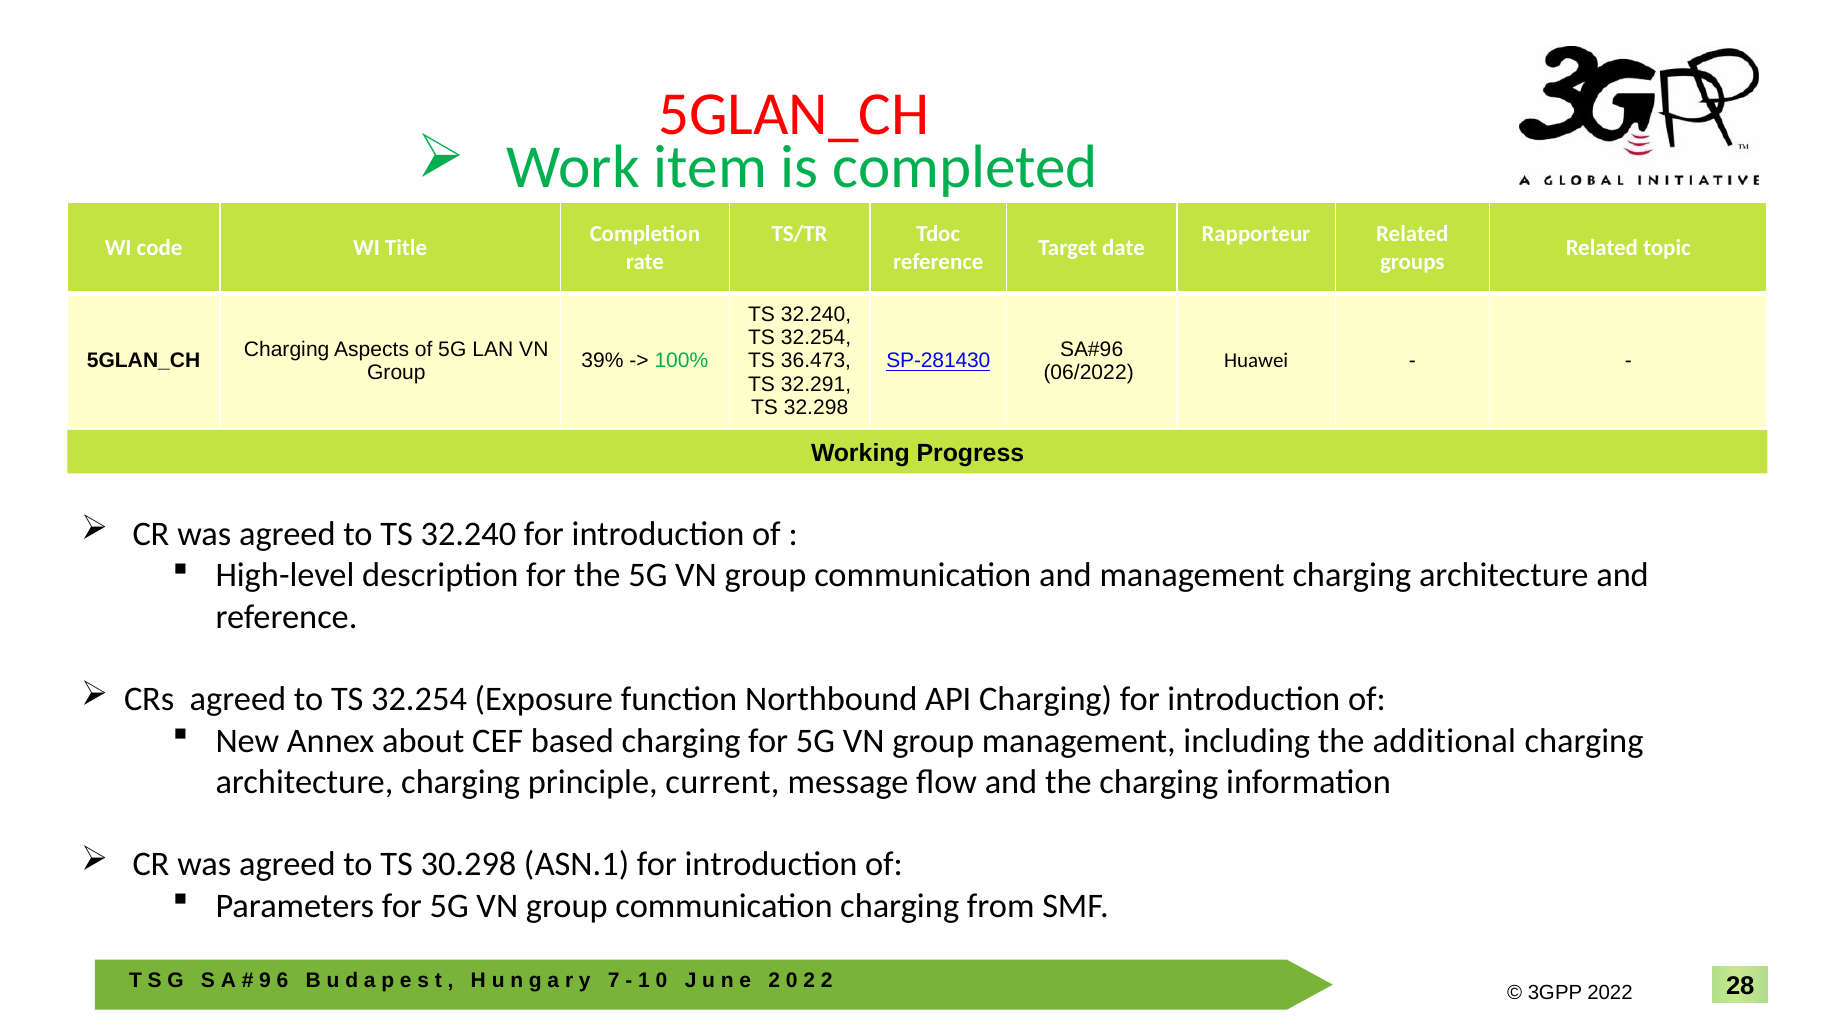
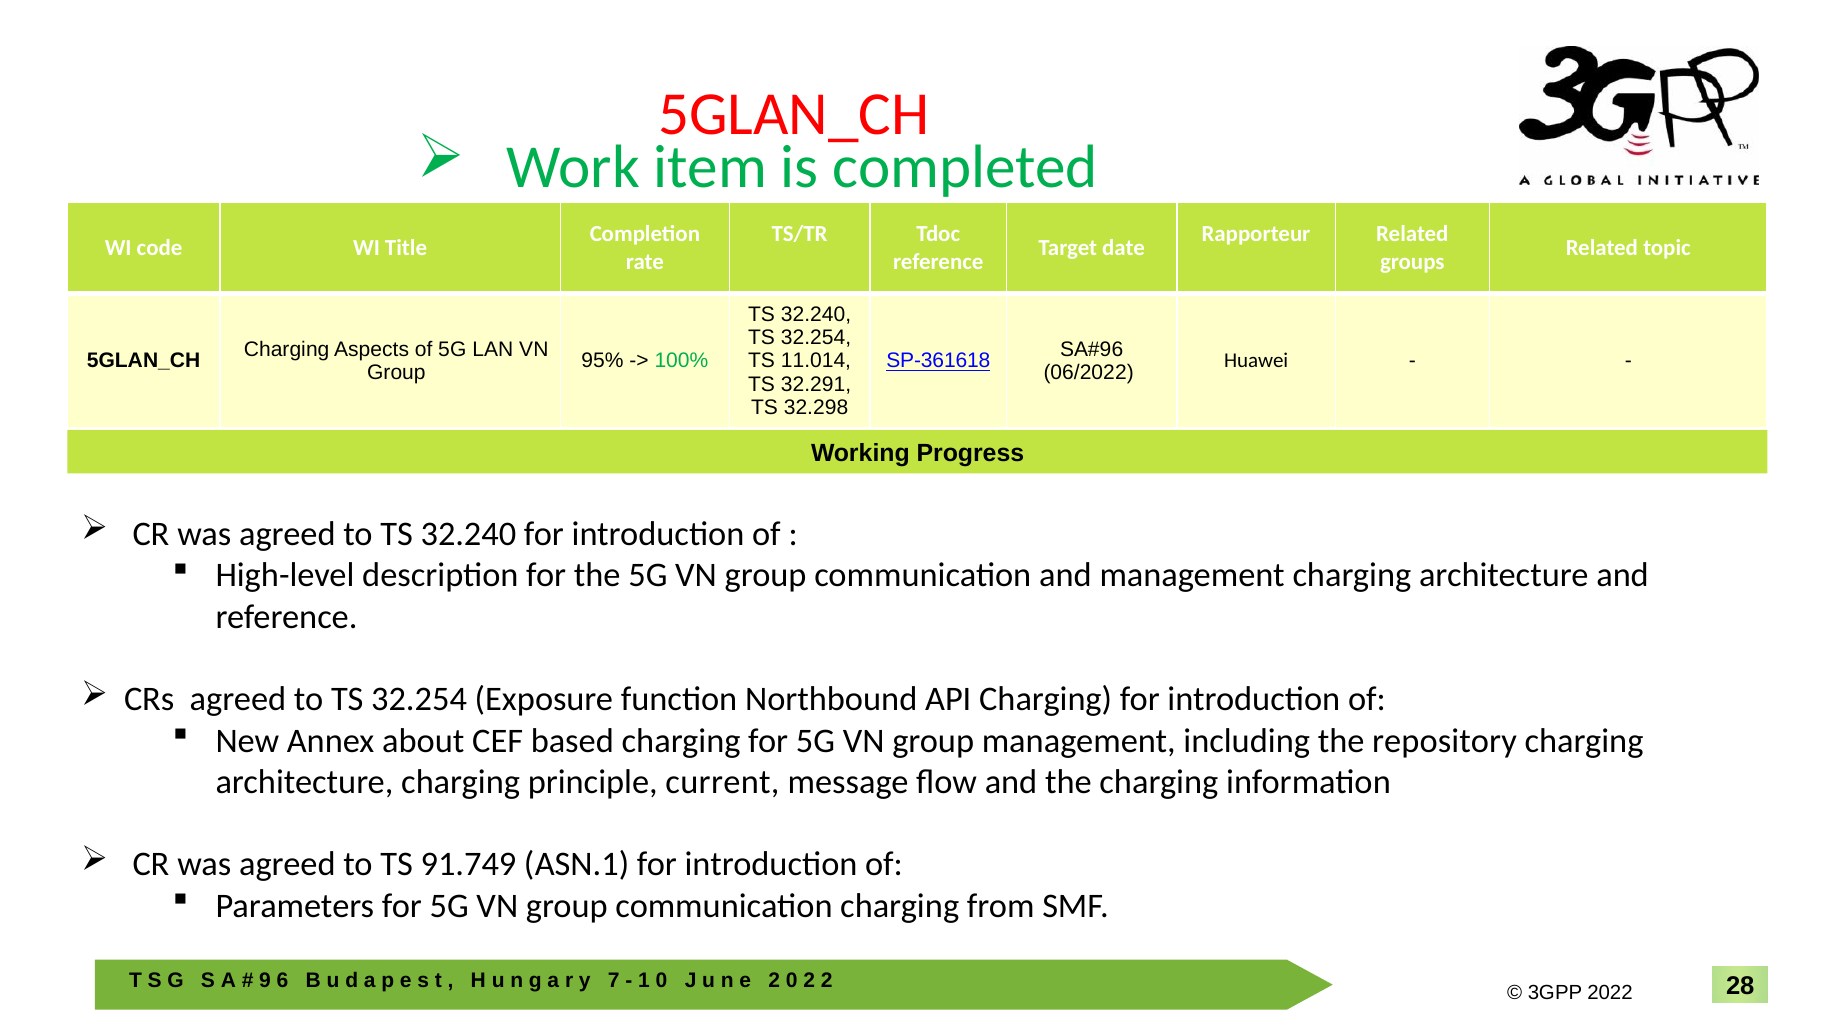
39%: 39% -> 95% (602, 361)
36.473: 36.473 -> 11.014 (816, 361)
SP-281430: SP-281430 -> SP-361618 (938, 361)
additional: additional -> repository (1444, 741)
30.298: 30.298 -> 91.749 (469, 865)
